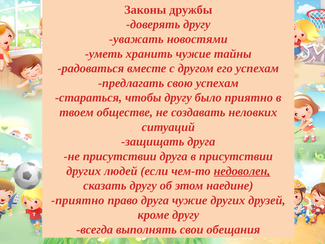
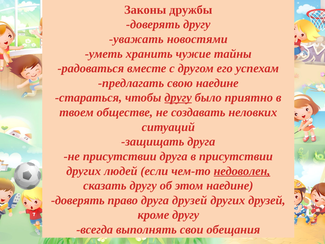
свою успехам: успехам -> наедине (217, 83)
другу underline: none -> present (178, 98)
приятно: приятно -> доверять (78, 200)
друга чужие: чужие -> друзей (190, 200)
